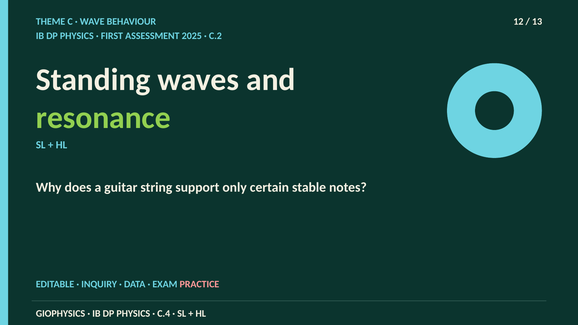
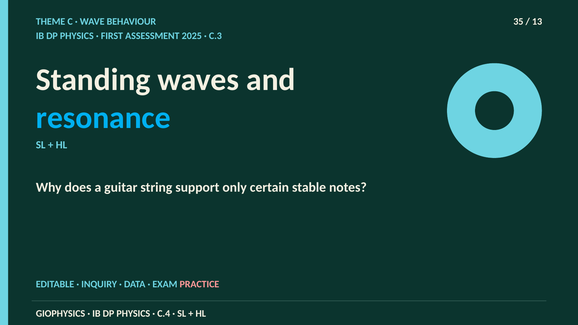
12: 12 -> 35 (518, 21)
C.2: C.2 -> C.3 (215, 36)
resonance colour: light green -> light blue (103, 118)
